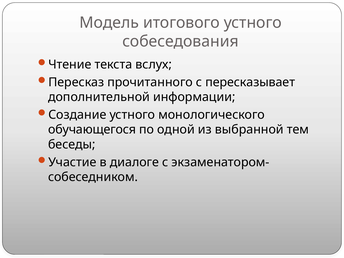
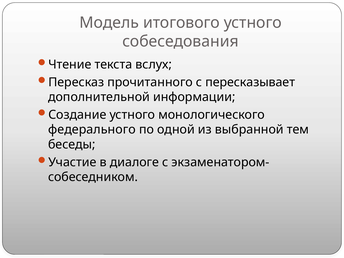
обучающегося: обучающегося -> федерального (92, 130)
